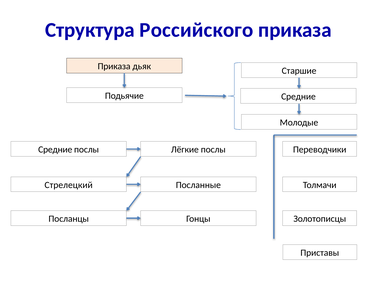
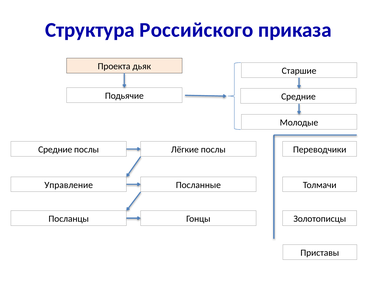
Приказа: Приказа -> Проекта (114, 66)
Стрелецкий: Стрелецкий -> Управление (69, 185)
